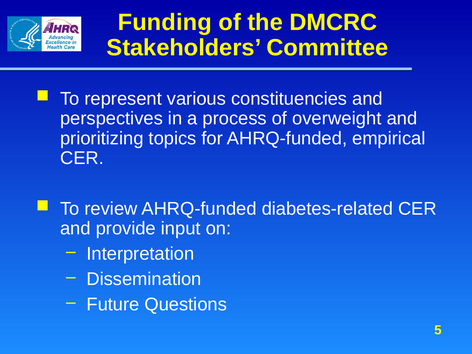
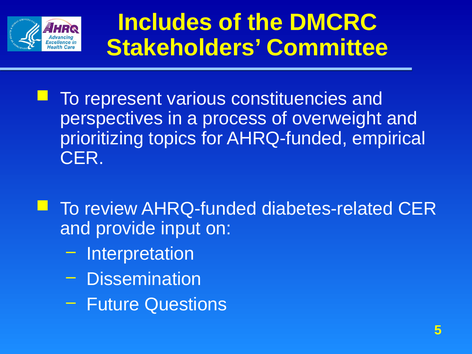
Funding: Funding -> Includes (165, 22)
